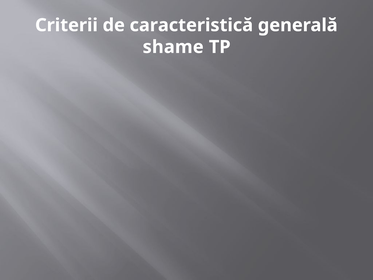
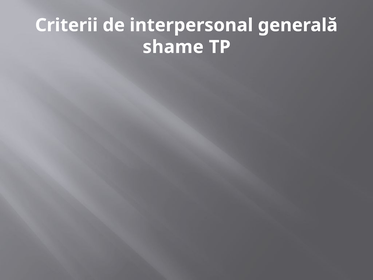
caracteristică: caracteristică -> interpersonal (191, 25)
